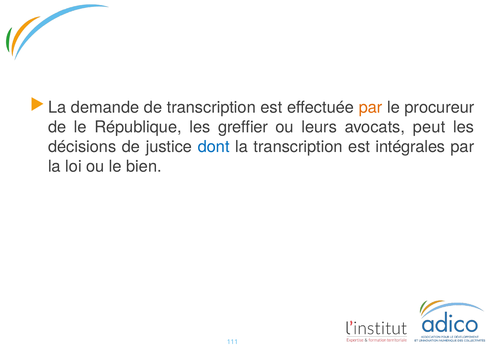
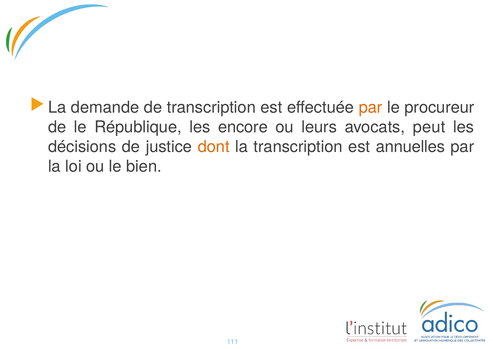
greffier: greffier -> encore (243, 127)
dont colour: blue -> orange (214, 147)
intégrales: intégrales -> annuelles (410, 147)
